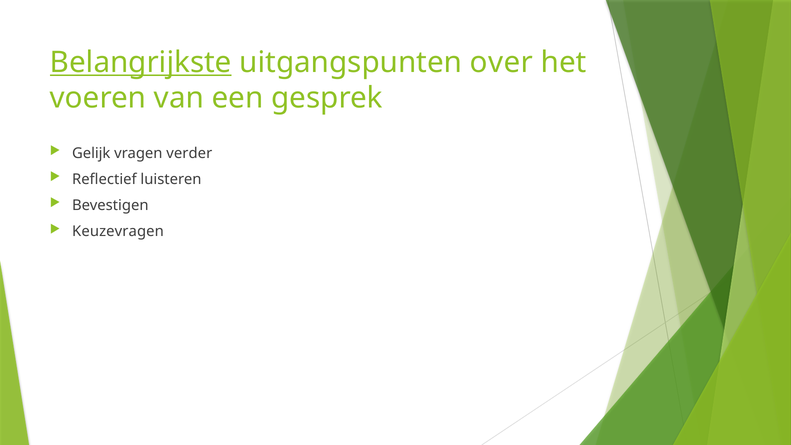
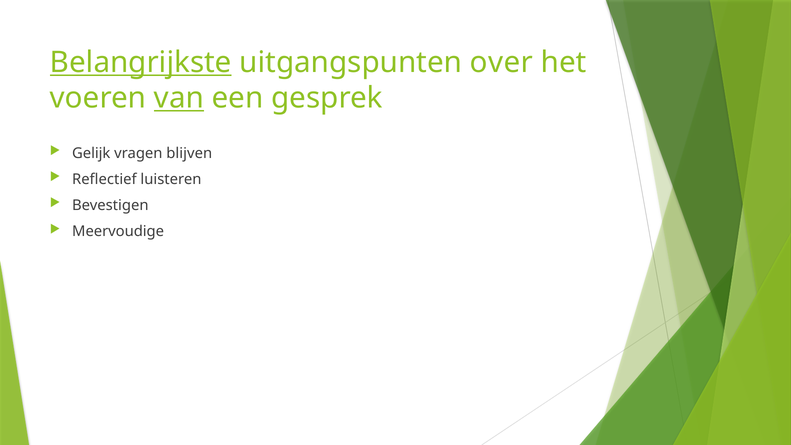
van underline: none -> present (179, 98)
verder: verder -> blijven (189, 153)
Keuzevragen: Keuzevragen -> Meervoudige (118, 231)
